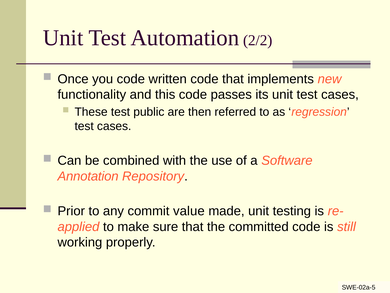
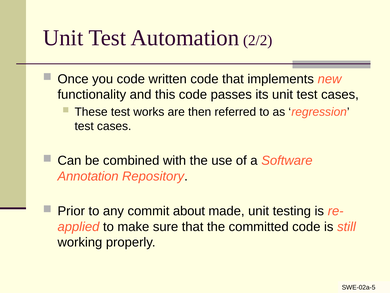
public: public -> works (149, 112)
value: value -> about (189, 211)
